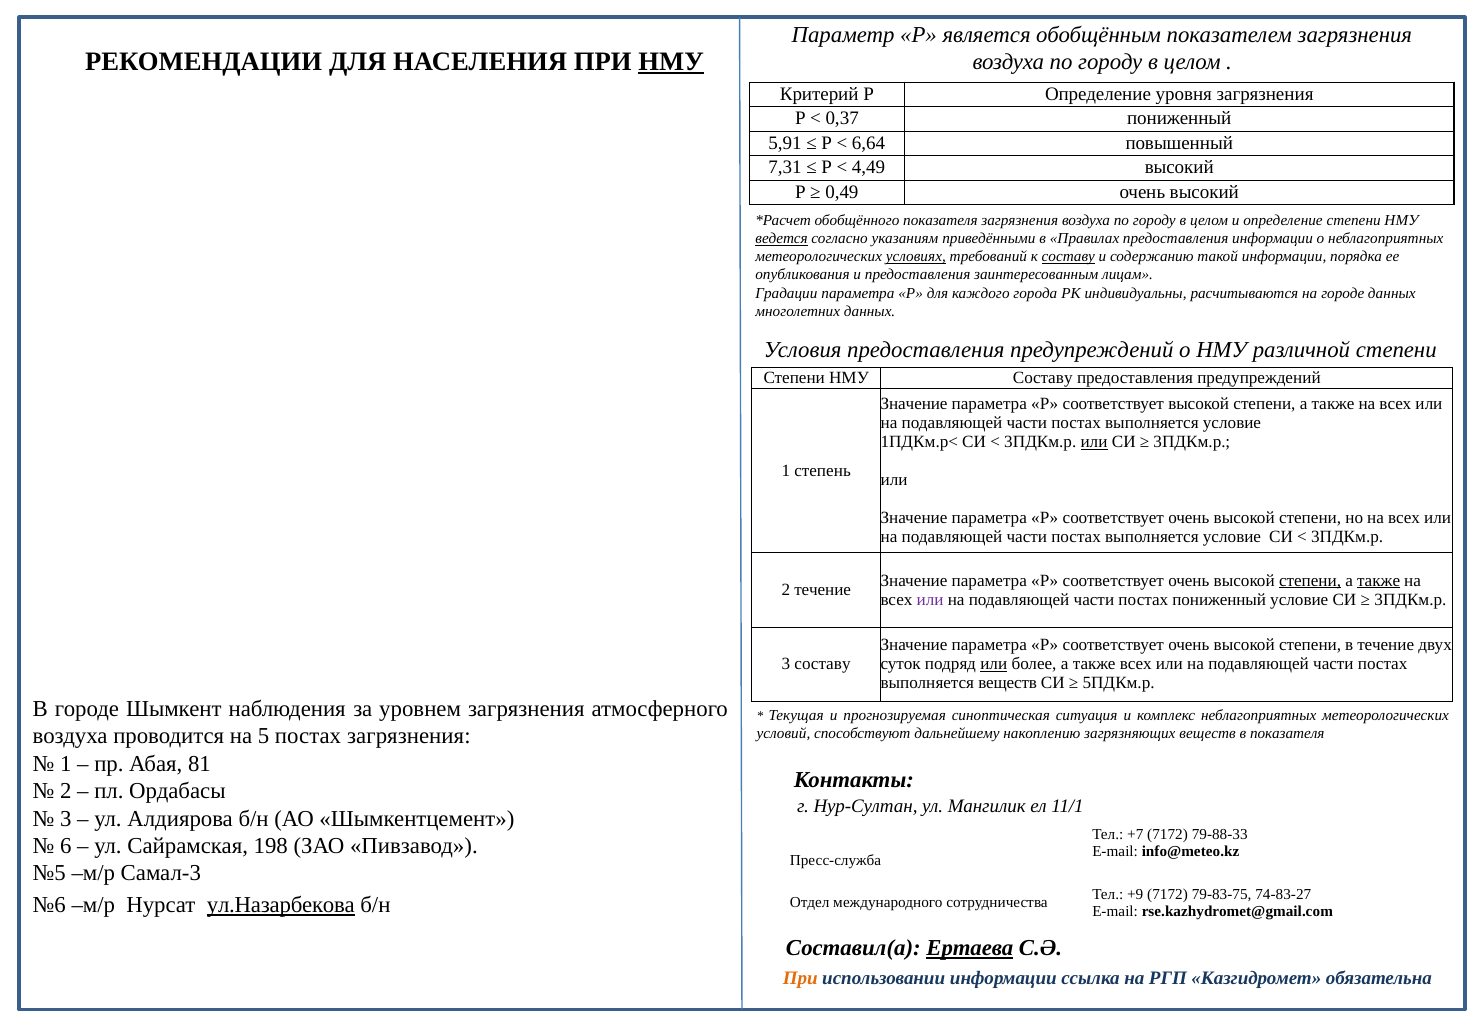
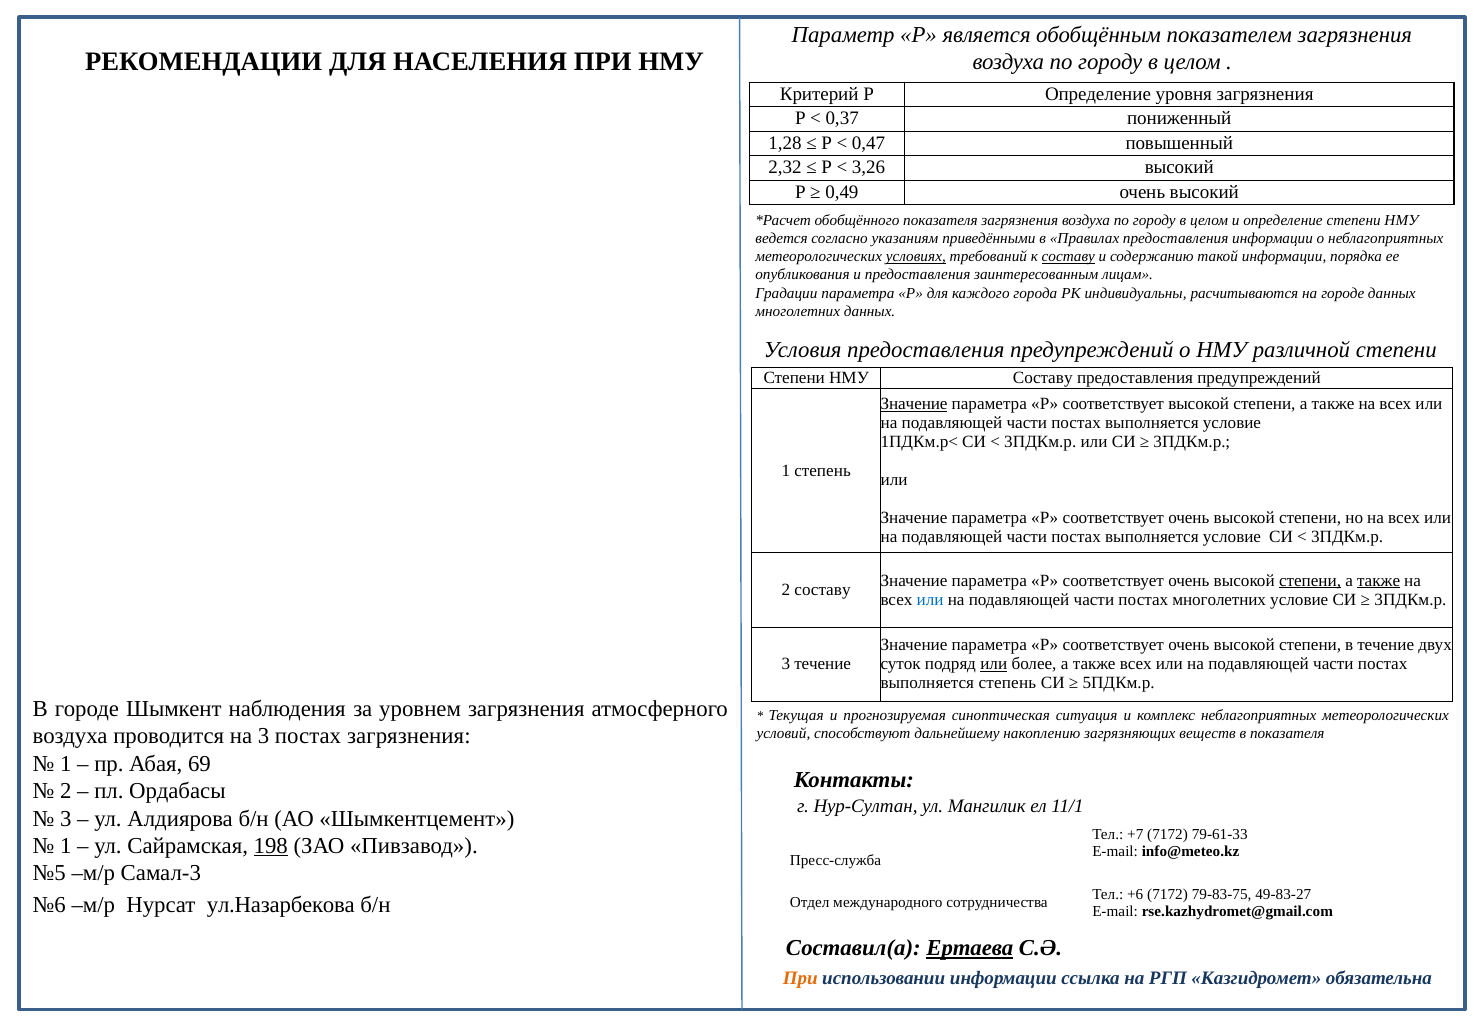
НМУ underline: present -> none (671, 61)
5,91: 5,91 -> 1,28 (785, 143)
6,64: 6,64 -> 0,47 (869, 143)
7,31: 7,31 -> 2,32 (785, 168)
4,49: 4,49 -> 3,26 (869, 168)
ведется underline: present -> none (782, 239)
Значение underline: none -> present (914, 404)
или underline: present -> none (1094, 442)
2 течение: течение -> составу (823, 590)
или colour: purple -> blue (930, 600)
постах пониженный: пониженный -> многолетних (1219, 600)
3 составу: составу -> течение (823, 664)
выполняется веществ: веществ -> степень (1007, 683)
на 5: 5 -> 3 (264, 737)
81: 81 -> 69 (199, 764)
79-88-33: 79-88-33 -> 79-61-33 (1220, 835)
6: 6 -> 1 (66, 846)
198 underline: none -> present (271, 846)
+9: +9 -> +6 (1135, 895)
74-83-27: 74-83-27 -> 49-83-27 (1283, 895)
ул.Назарбекова underline: present -> none (281, 906)
